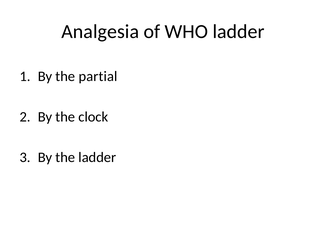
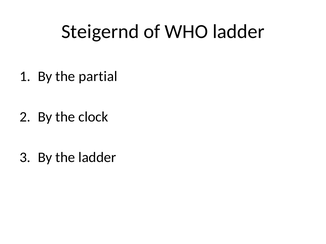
Analgesia: Analgesia -> Steigernd (100, 32)
